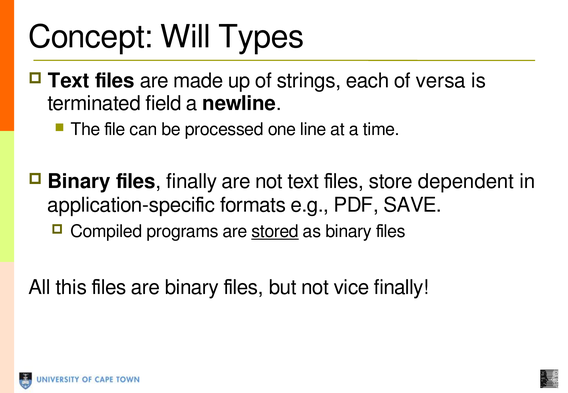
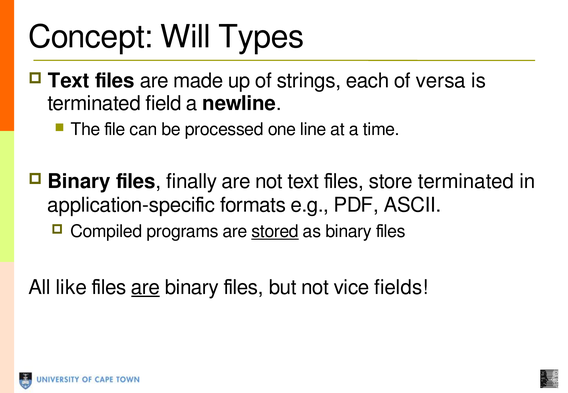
store dependent: dependent -> terminated (466, 182)
SAVE: SAVE -> ASCII (412, 205)
this: this -> like (71, 288)
are underline: none -> present (145, 288)
vice finally: finally -> fields (402, 288)
